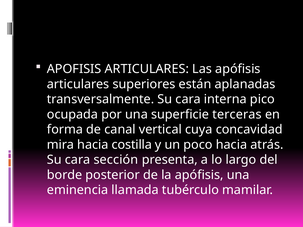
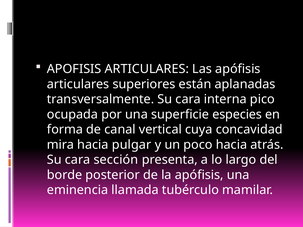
terceras: terceras -> especies (237, 114)
costilla: costilla -> pulgar (132, 145)
